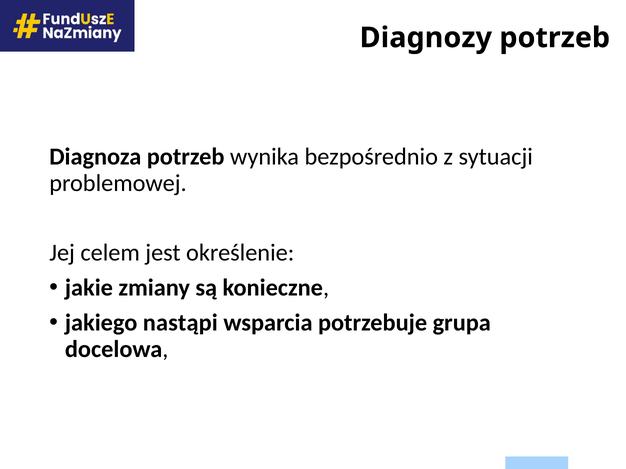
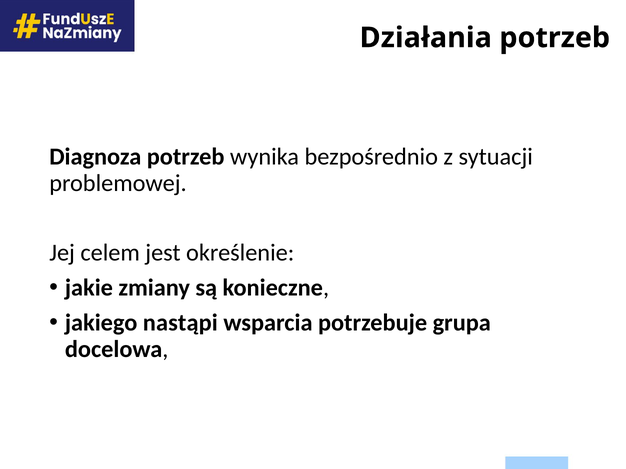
Diagnozy: Diagnozy -> Działania (426, 38)
